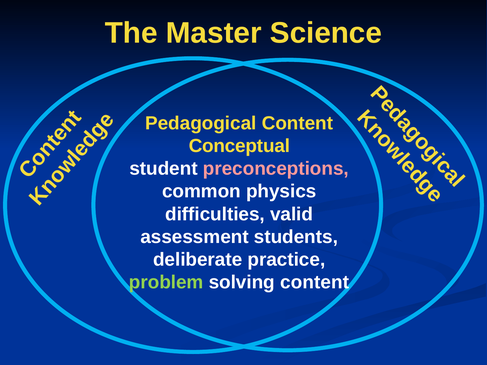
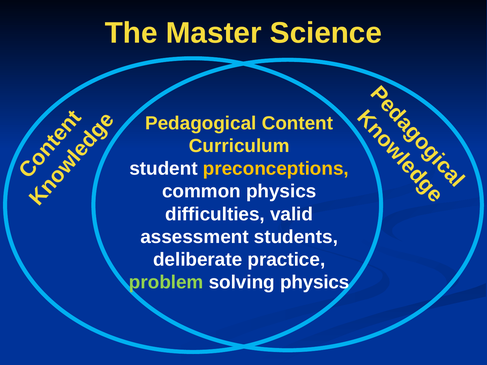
Conceptual: Conceptual -> Curriculum (239, 146)
preconceptions colour: pink -> yellow (276, 169)
solving content: content -> physics (315, 282)
